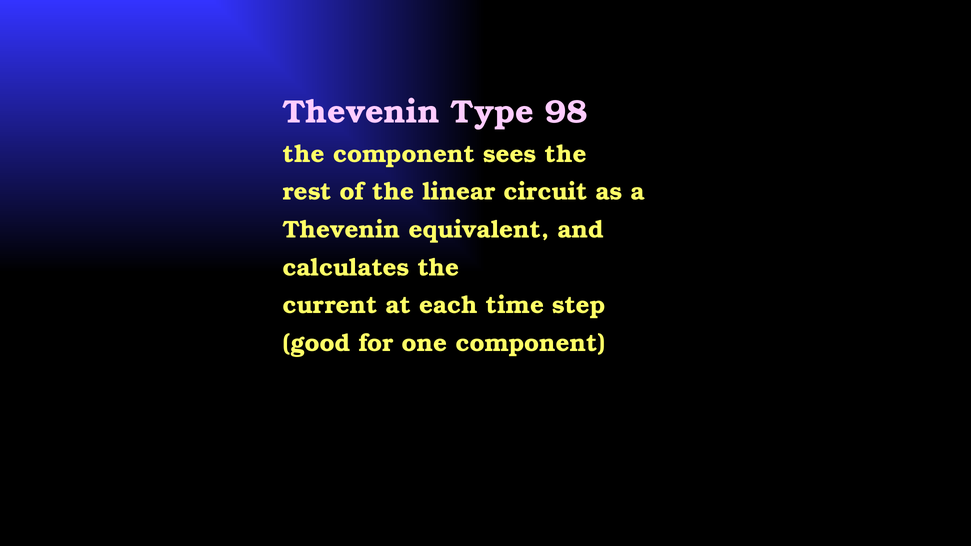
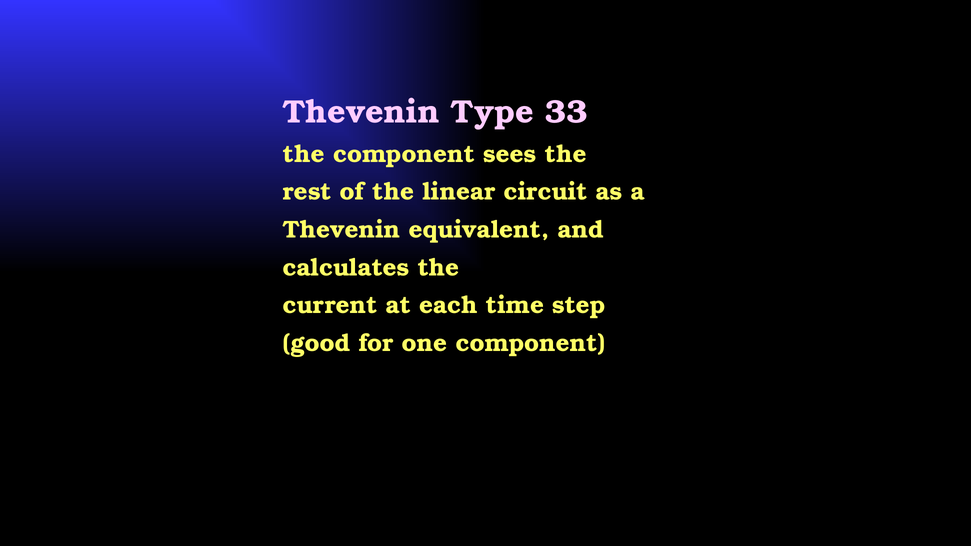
98: 98 -> 33 (566, 112)
